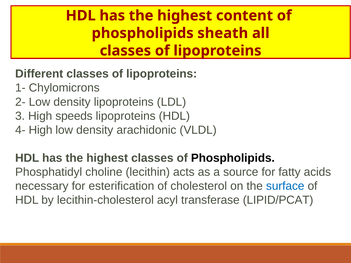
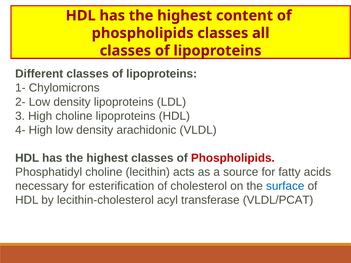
phospholipids sheath: sheath -> classes (223, 33)
High speeds: speeds -> choline (74, 116)
Phospholipids colour: black -> red (233, 158)
LIPID/PCAT: LIPID/PCAT -> VLDL/PCAT (278, 200)
